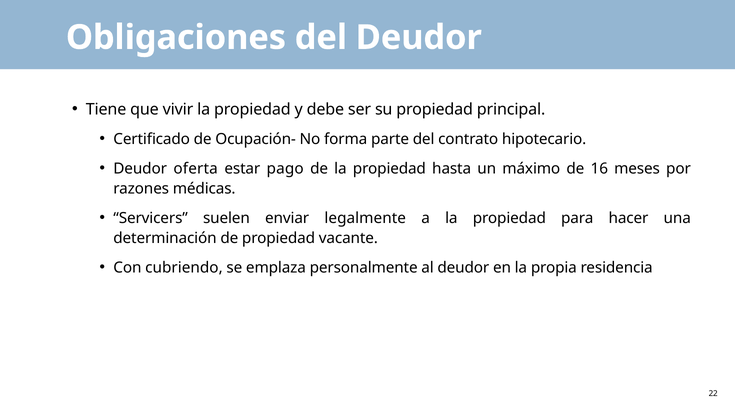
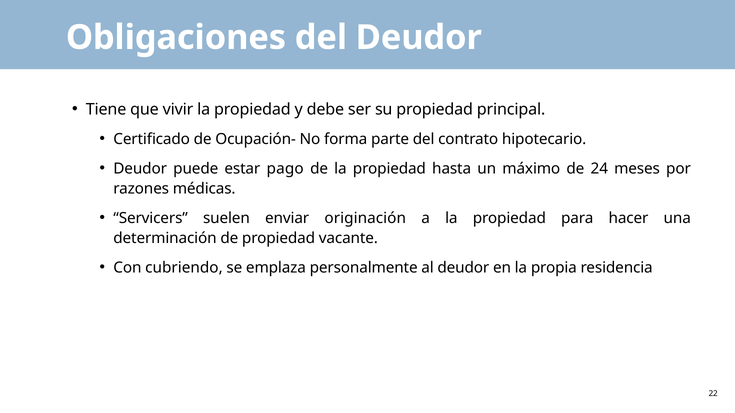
oferta: oferta -> puede (196, 169)
16: 16 -> 24 (599, 169)
legalmente: legalmente -> originación (365, 218)
